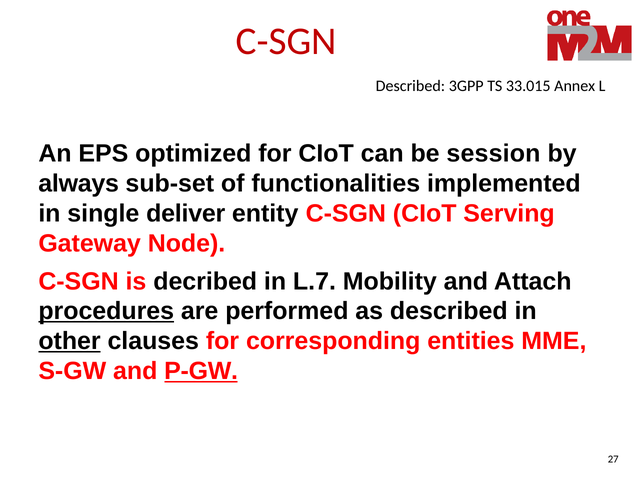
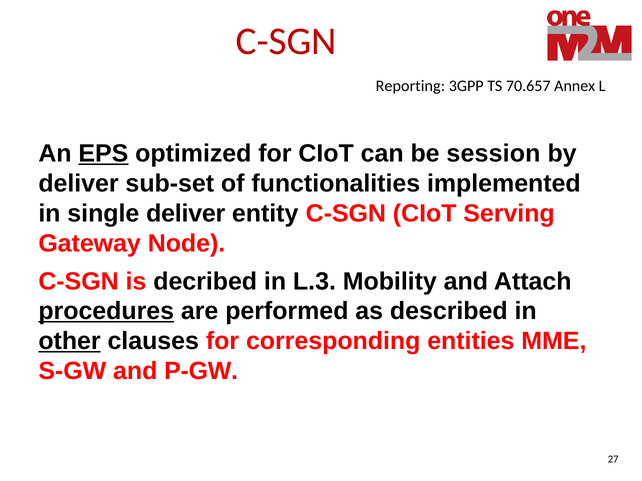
Described: Described -> Reporting (410, 86)
33.015: 33.015 -> 70.657 (528, 86)
EPS underline: none -> present (103, 154)
always: always -> deliver (79, 184)
L.7: L.7 -> L.3 (314, 282)
P-GW underline: present -> none (201, 371)
